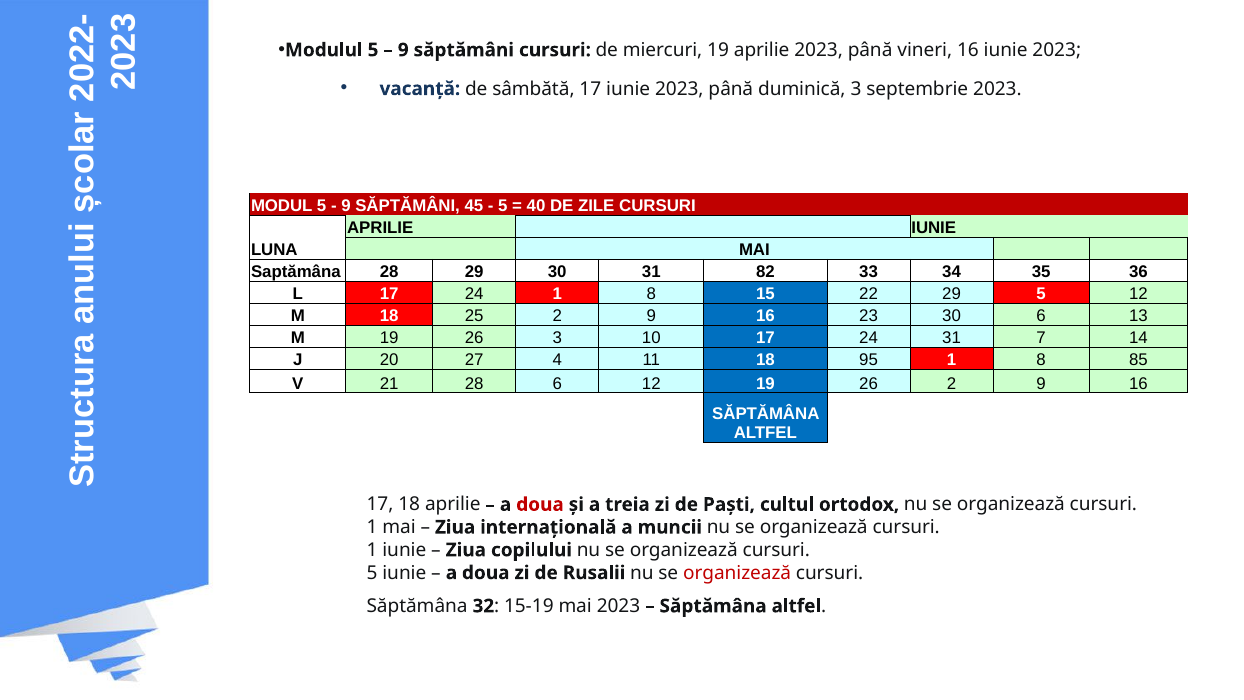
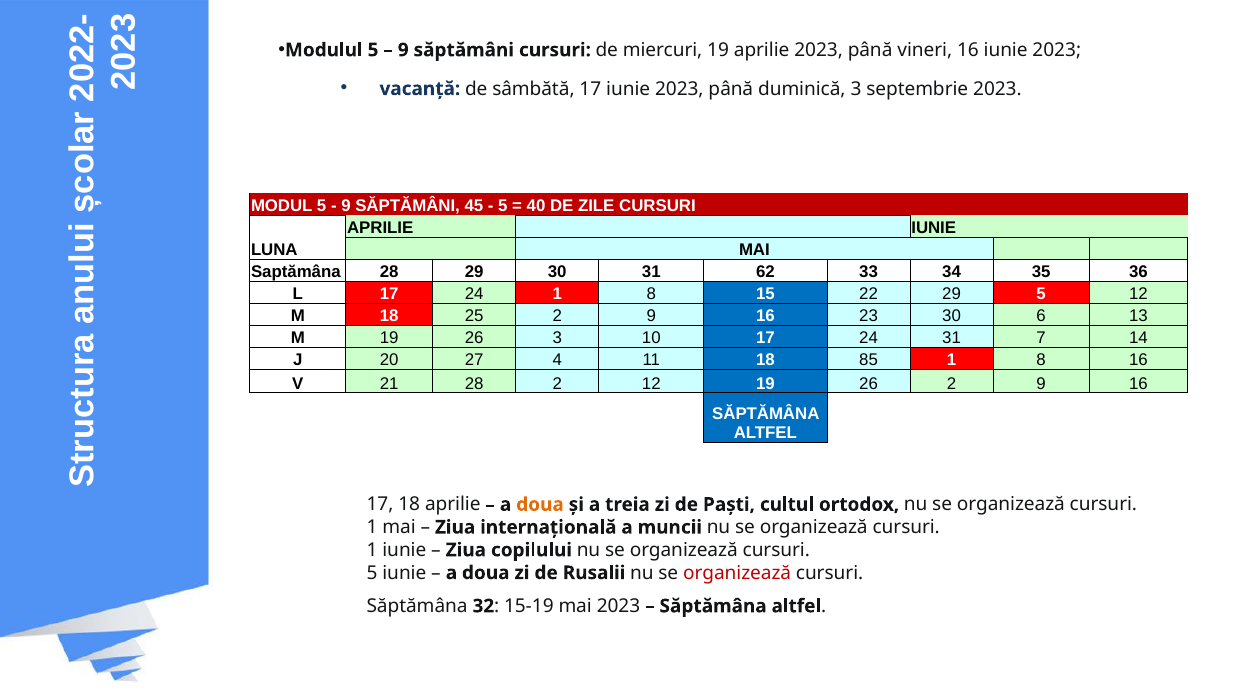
82: 82 -> 62 (765, 272)
95: 95 -> 85 (869, 360)
8 85: 85 -> 16 (1138, 360)
28 6: 6 -> 2 (557, 383)
doua colour: red -> orange (540, 504)
